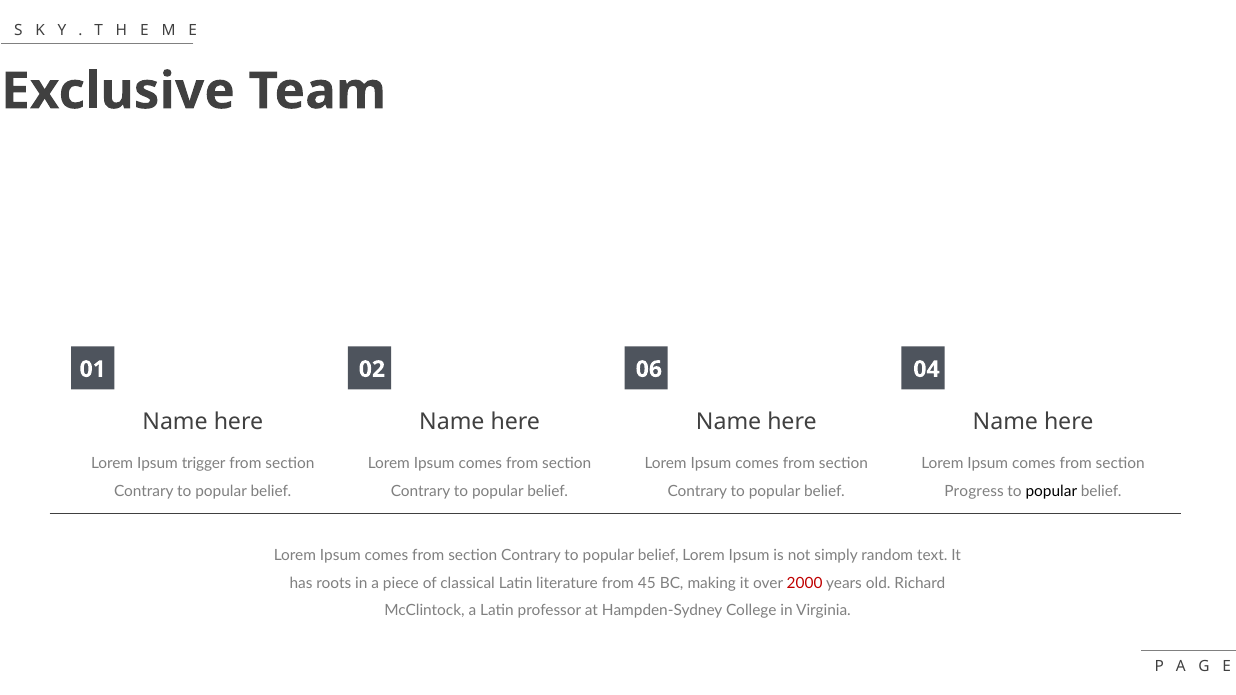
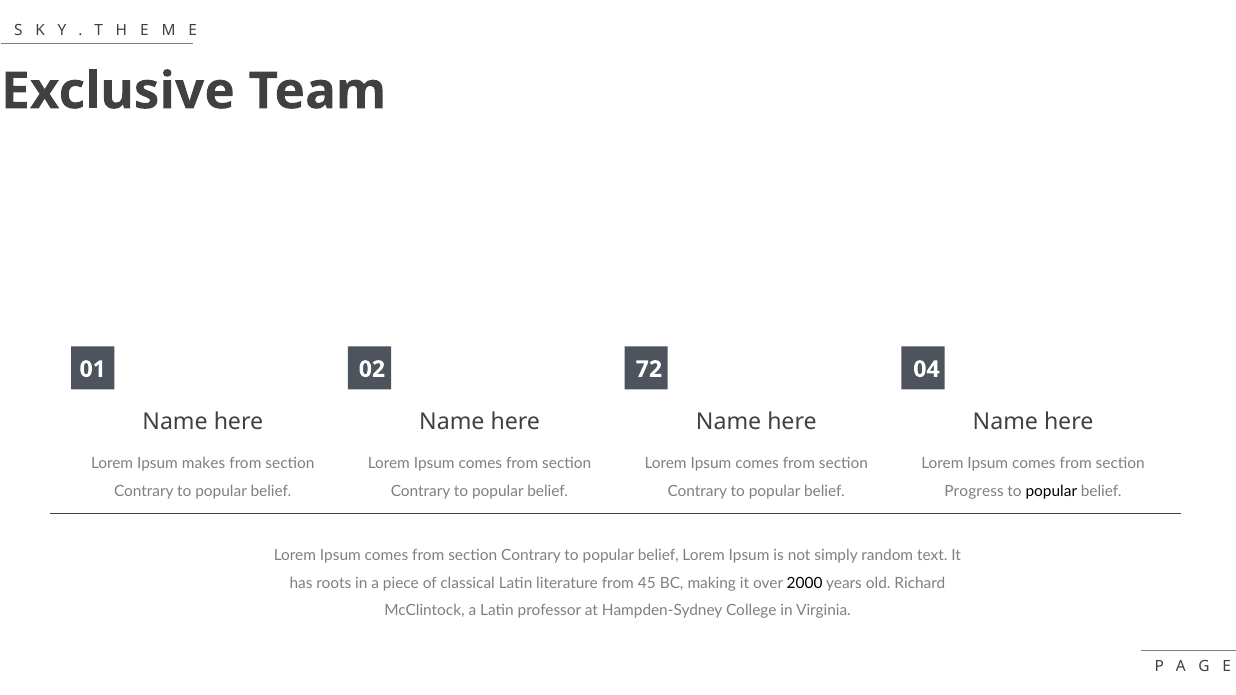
06: 06 -> 72 (649, 369)
trigger: trigger -> makes (204, 464)
2000 colour: red -> black (805, 583)
